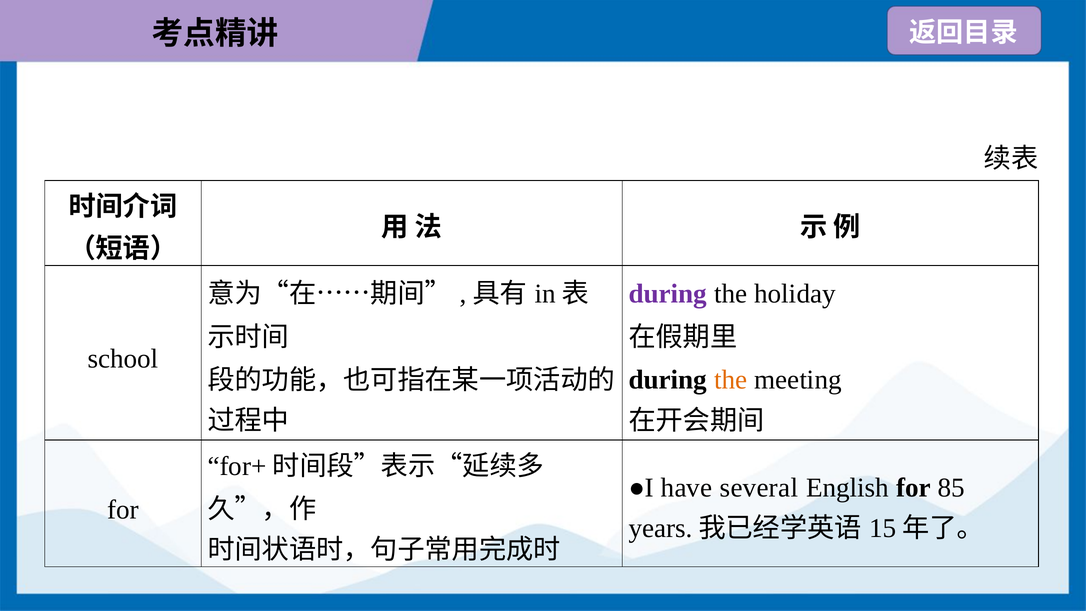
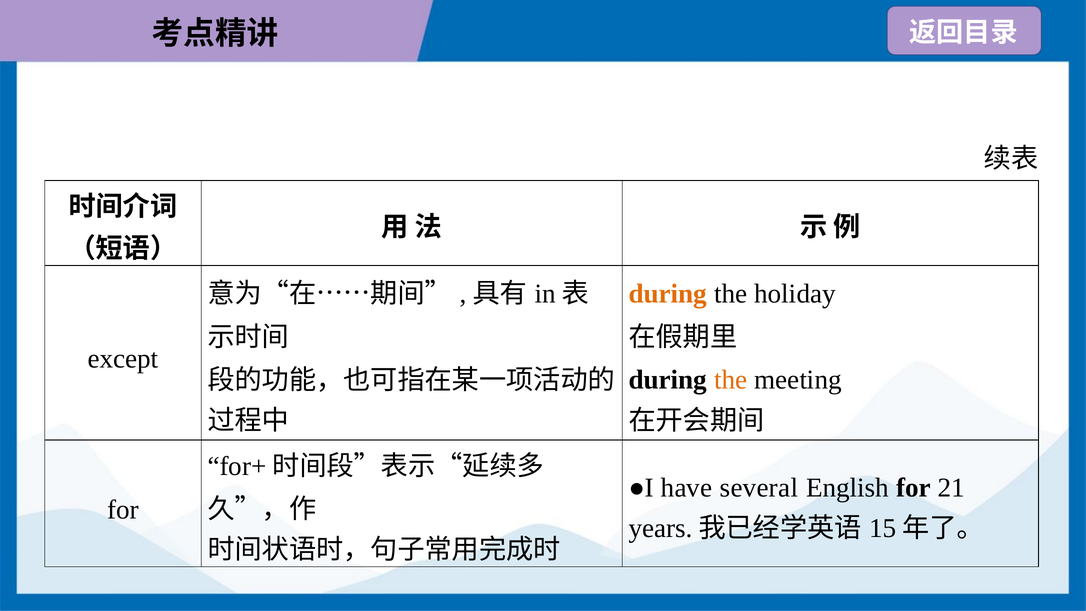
during colour: purple -> orange (668, 294)
school: school -> except (123, 359)
85: 85 -> 21 (951, 487)
